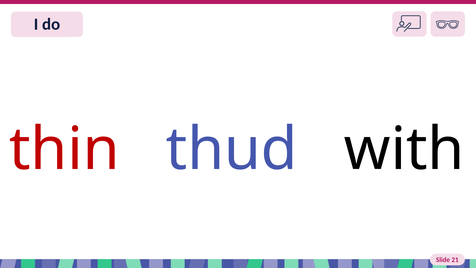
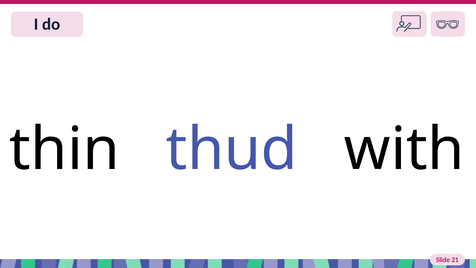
thin colour: red -> black (64, 149)
